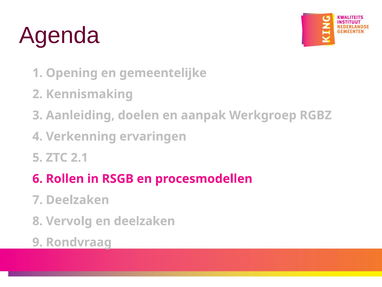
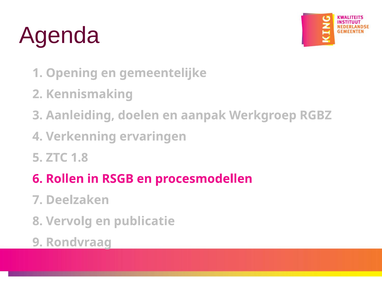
2.1: 2.1 -> 1.8 (79, 157)
en deelzaken: deelzaken -> publicatie (144, 221)
